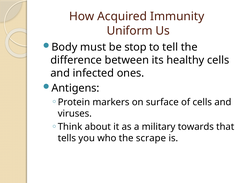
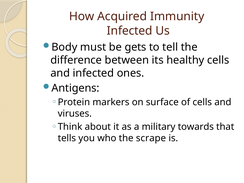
Uniform: Uniform -> Infected (130, 31)
stop: stop -> gets (135, 47)
